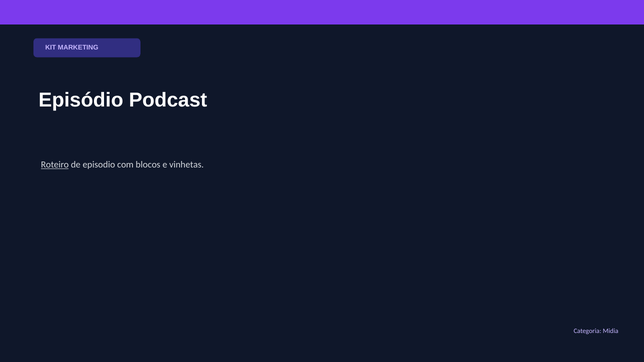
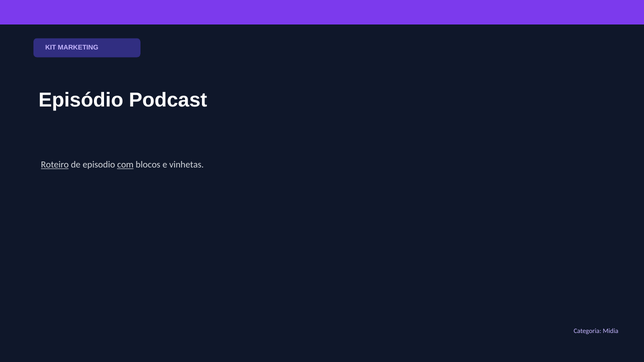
com underline: none -> present (125, 165)
